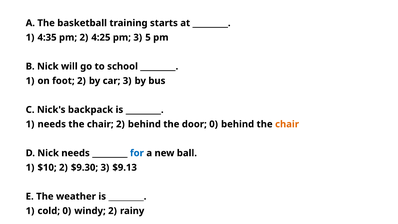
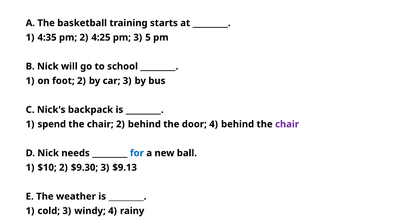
1 needs: needs -> spend (52, 124)
door 0: 0 -> 4 (214, 124)
chair colour: orange -> purple (287, 124)
cold 0: 0 -> 3 (67, 211)
windy 2: 2 -> 4 (113, 211)
